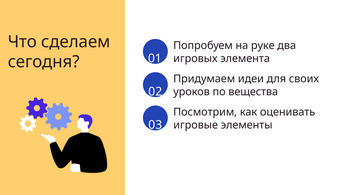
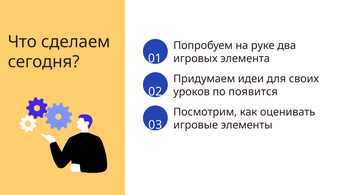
вещества: вещества -> появится (253, 92)
